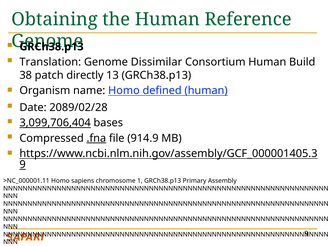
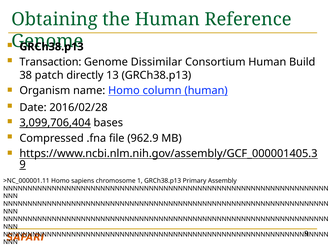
Translation: Translation -> Transaction (50, 62)
defined: defined -> column (162, 90)
2089/02/28: 2089/02/28 -> 2016/02/28 (78, 108)
.fna underline: present -> none (96, 138)
914.9: 914.9 -> 962.9 (143, 138)
